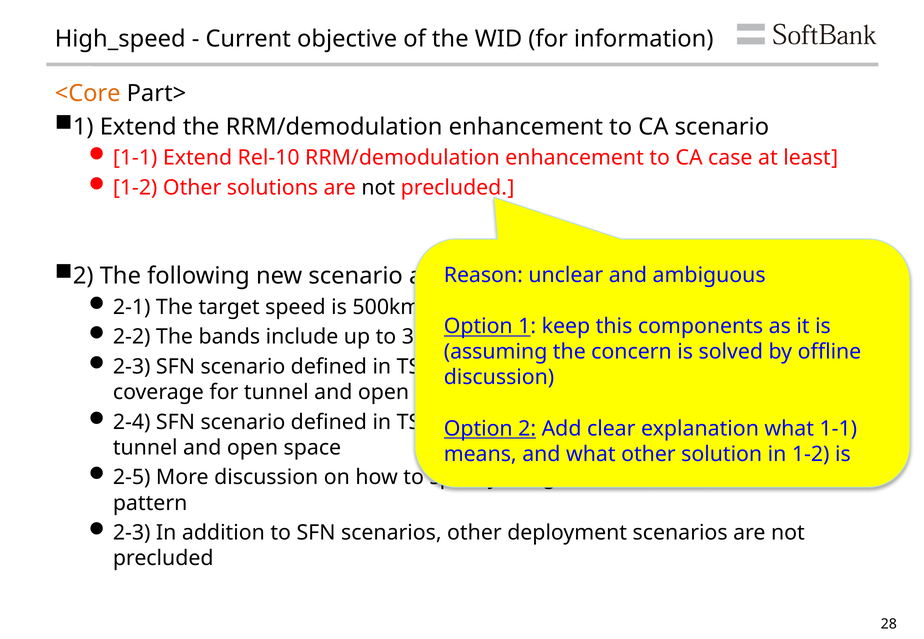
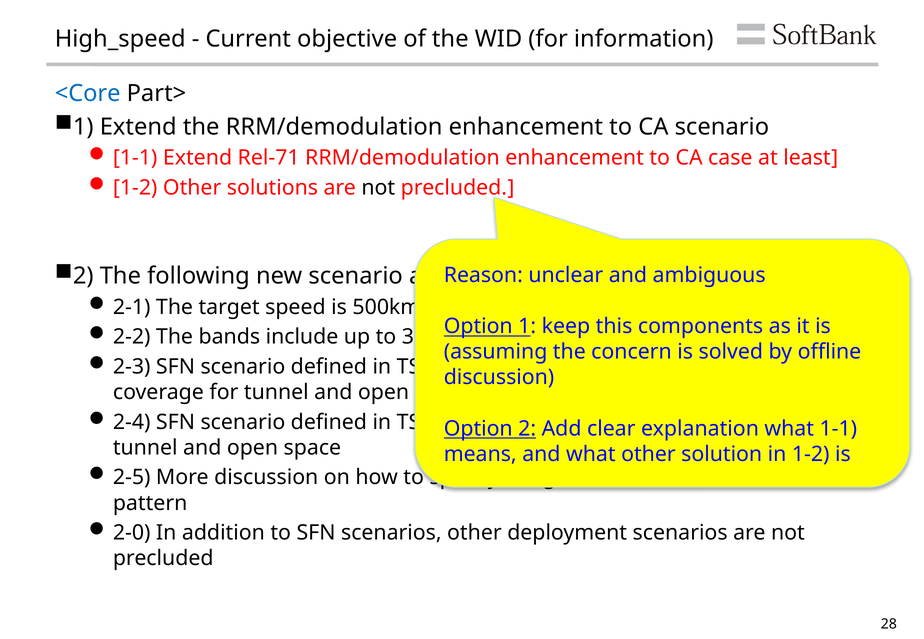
<Core colour: orange -> blue (88, 94)
Rel-10: Rel-10 -> Rel-71 (269, 158)
2-3: 2-3 -> 2-0 (132, 533)
